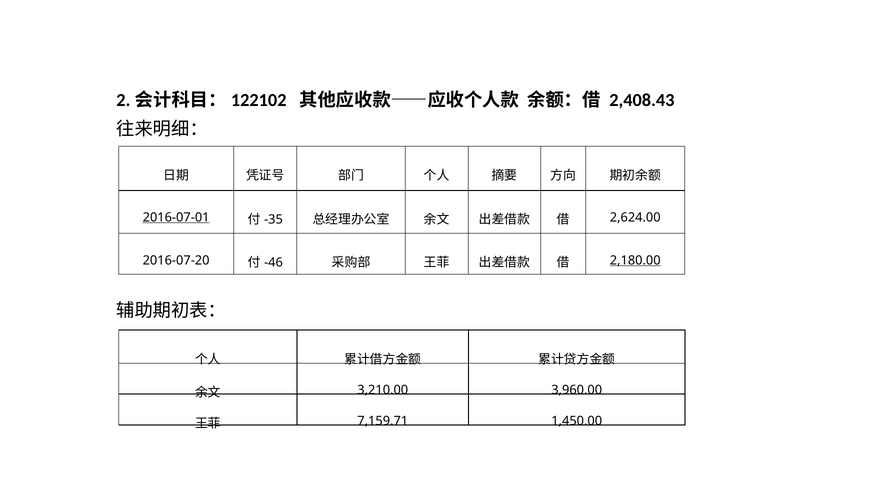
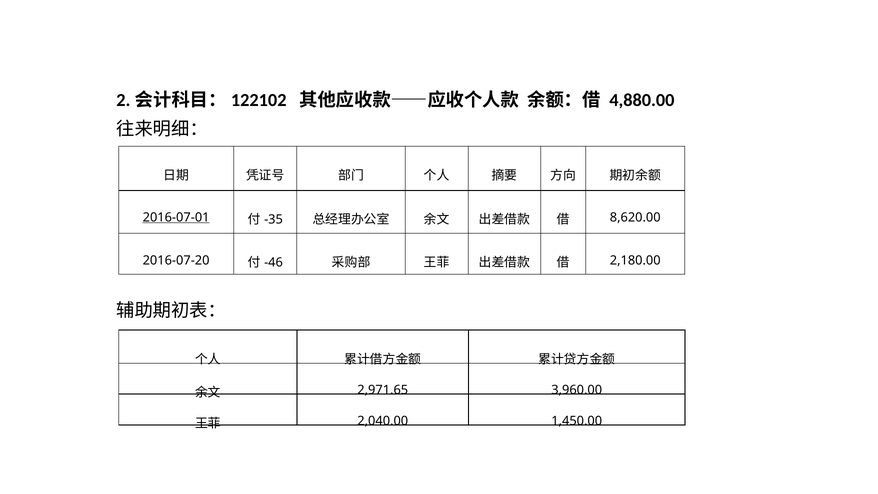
2,408.43: 2,408.43 -> 4,880.00 (642, 100)
2,624.00: 2,624.00 -> 8,620.00 (635, 217)
2,180.00 underline: present -> none (635, 260)
3,210.00: 3,210.00 -> 2,971.65 (383, 390)
7,159.71: 7,159.71 -> 2,040.00 (383, 421)
